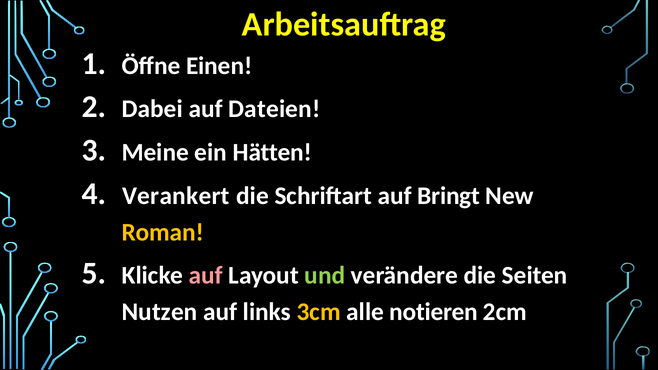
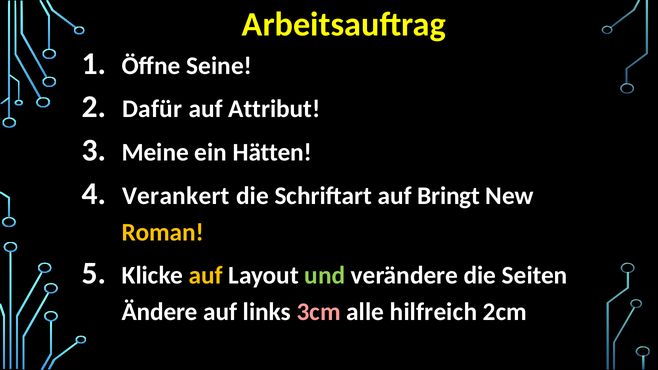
Einen: Einen -> Seine (219, 66)
Dabei: Dabei -> Dafür (152, 109)
Dateien: Dateien -> Attribut (274, 109)
auf colour: pink -> yellow (206, 276)
Nutzen: Nutzen -> Ändere (160, 312)
3cm colour: yellow -> pink (319, 312)
notieren: notieren -> hilfreich (433, 312)
